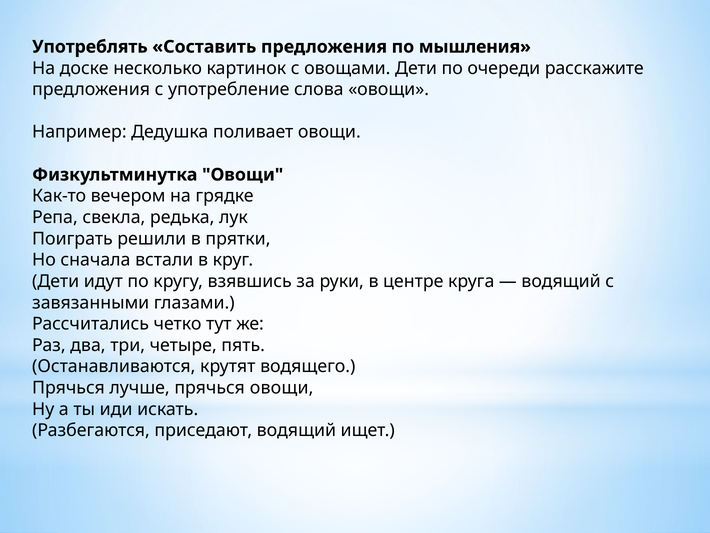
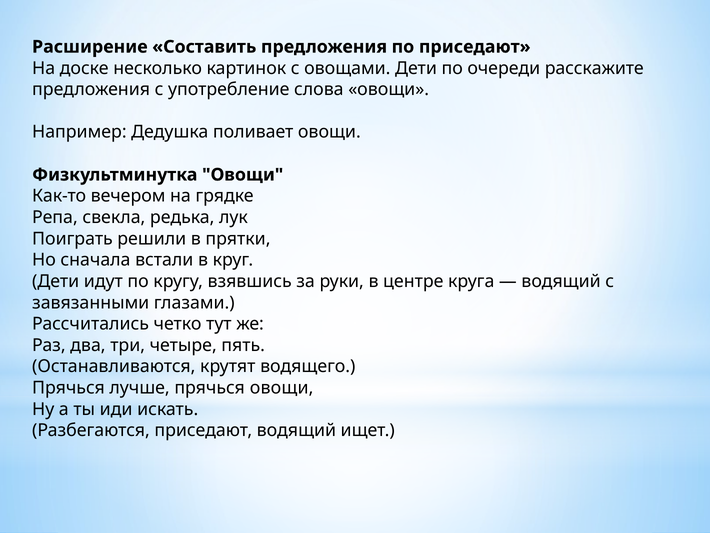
Употреблять: Употреблять -> Расширение (90, 47)
по мышления: мышления -> приседают (475, 47)
